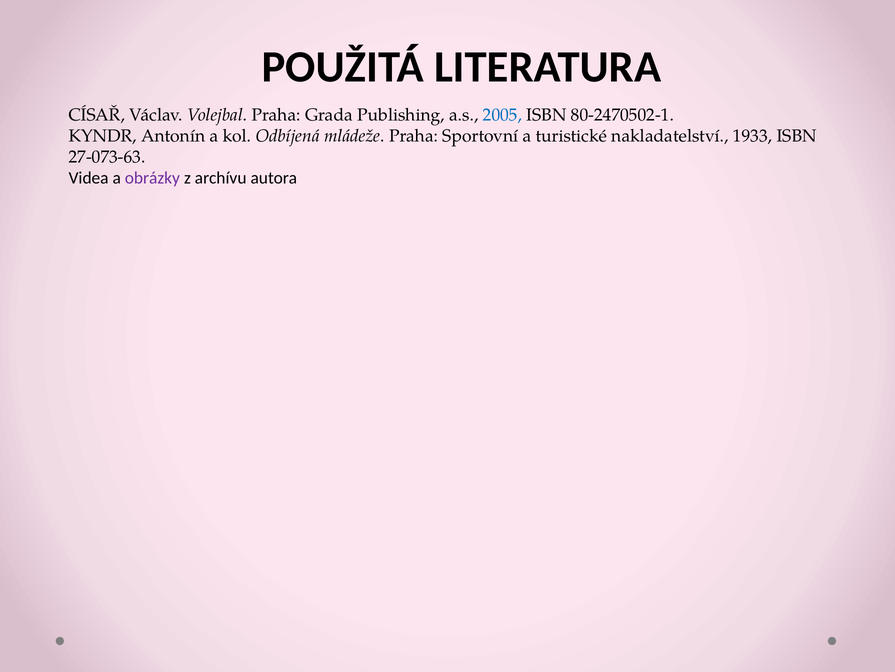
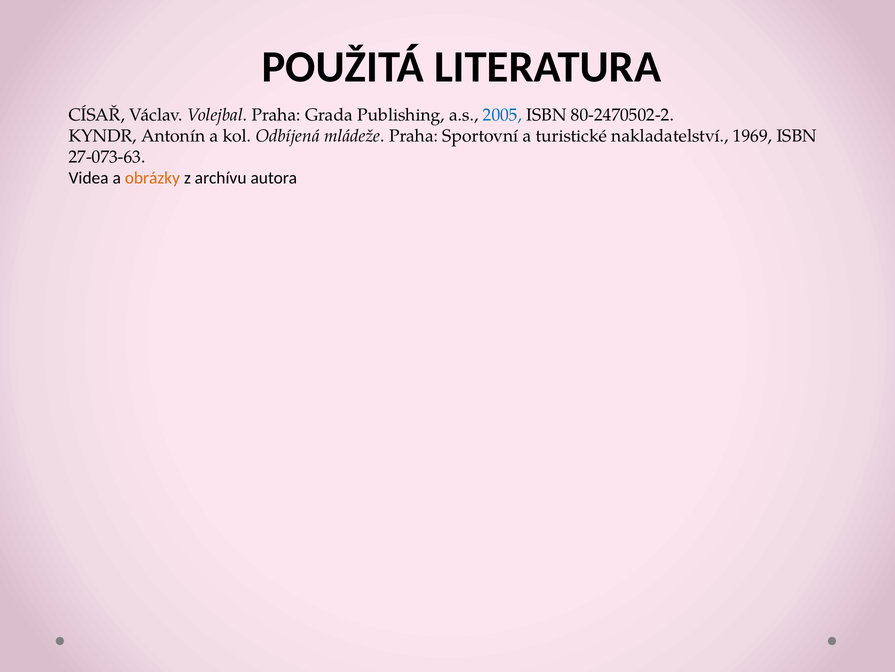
80-2470502-1: 80-2470502-1 -> 80-2470502-2 (622, 115)
1933: 1933 -> 1969 (753, 136)
obrázky colour: purple -> orange (152, 178)
